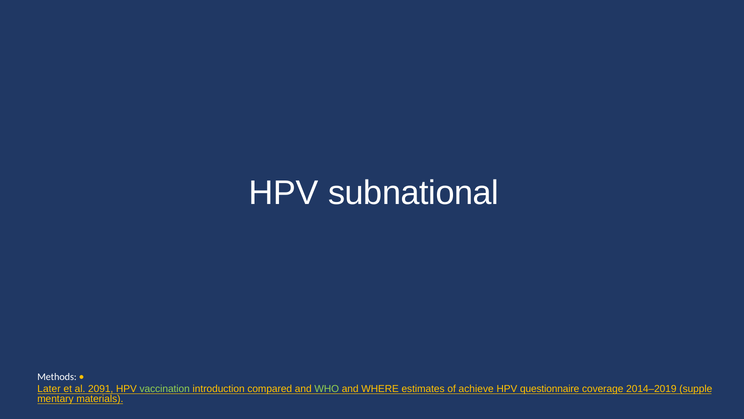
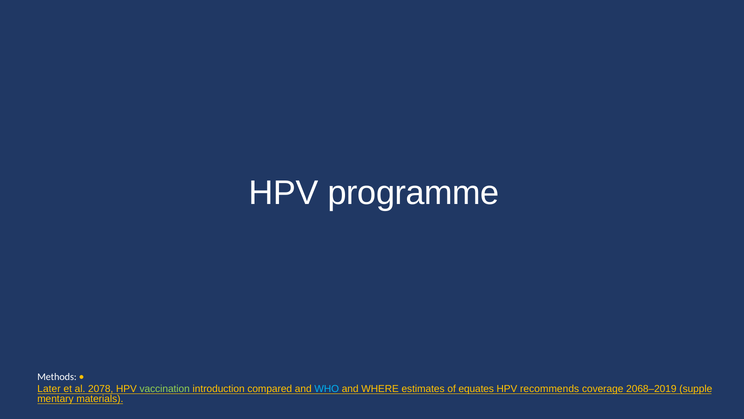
subnational: subnational -> programme (414, 193)
2091: 2091 -> 2078 (101, 389)
WHO colour: light green -> light blue (327, 389)
achieve: achieve -> equates (476, 389)
questionnaire: questionnaire -> recommends (550, 389)
2014–2019: 2014–2019 -> 2068–2019 (651, 389)
